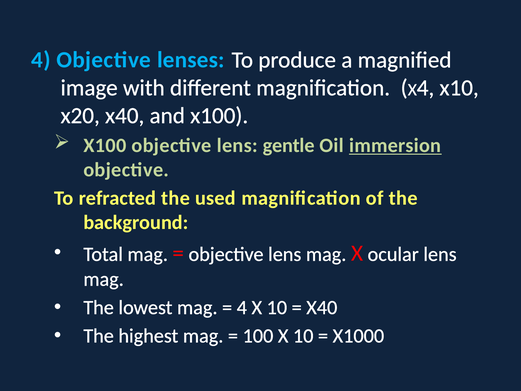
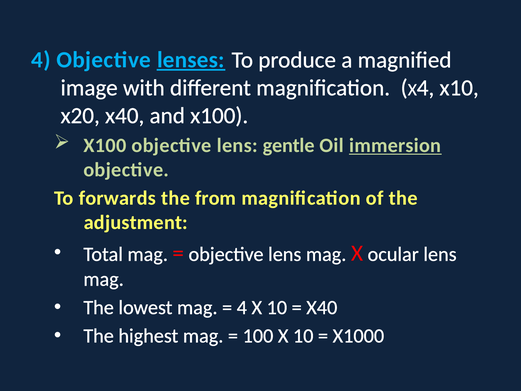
lenses underline: none -> present (191, 60)
refracted: refracted -> forwards (117, 198)
used: used -> from (216, 198)
background: background -> adjustment (136, 222)
